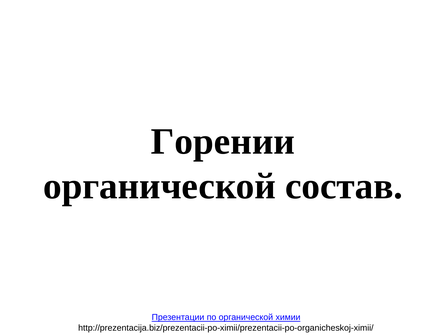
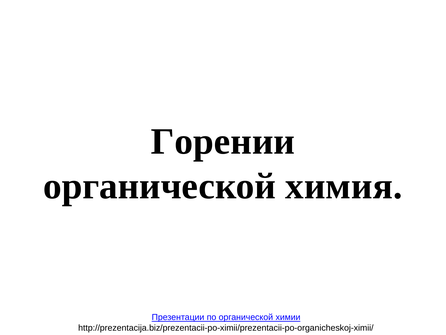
состав: состав -> химия (344, 186)
